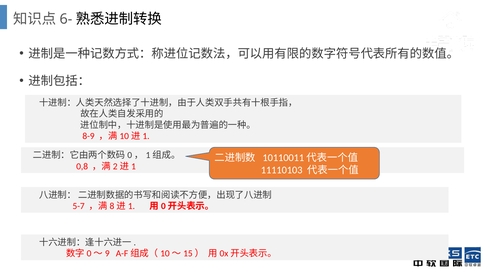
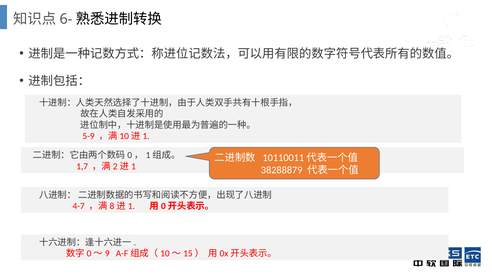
8-9: 8-9 -> 5-9 (89, 136)
0,8: 0,8 -> 1,7 (82, 166)
11110103: 11110103 -> 38288879 (282, 170)
5-7: 5-7 -> 4-7 (79, 206)
